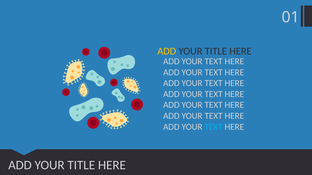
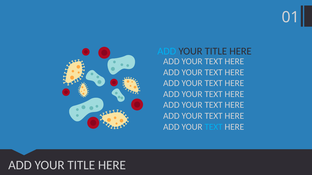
ADD colour: yellow -> light blue (167, 51)
